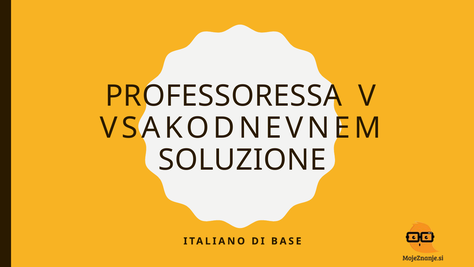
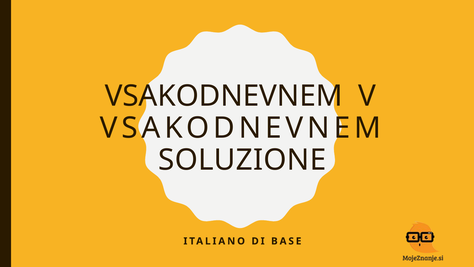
PROFESSORESSA: PROFESSORESSA -> VSAKODNEVNEM (224, 96)
